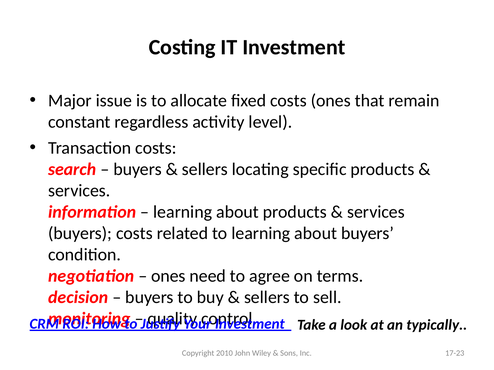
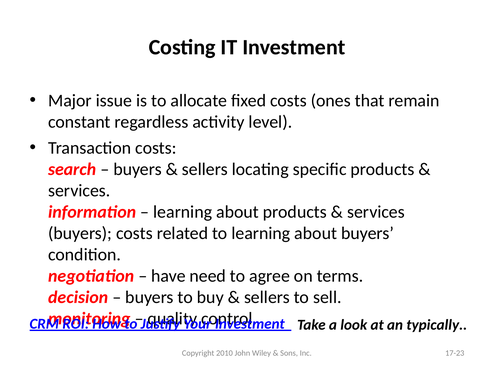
ones: ones -> have (168, 276)
